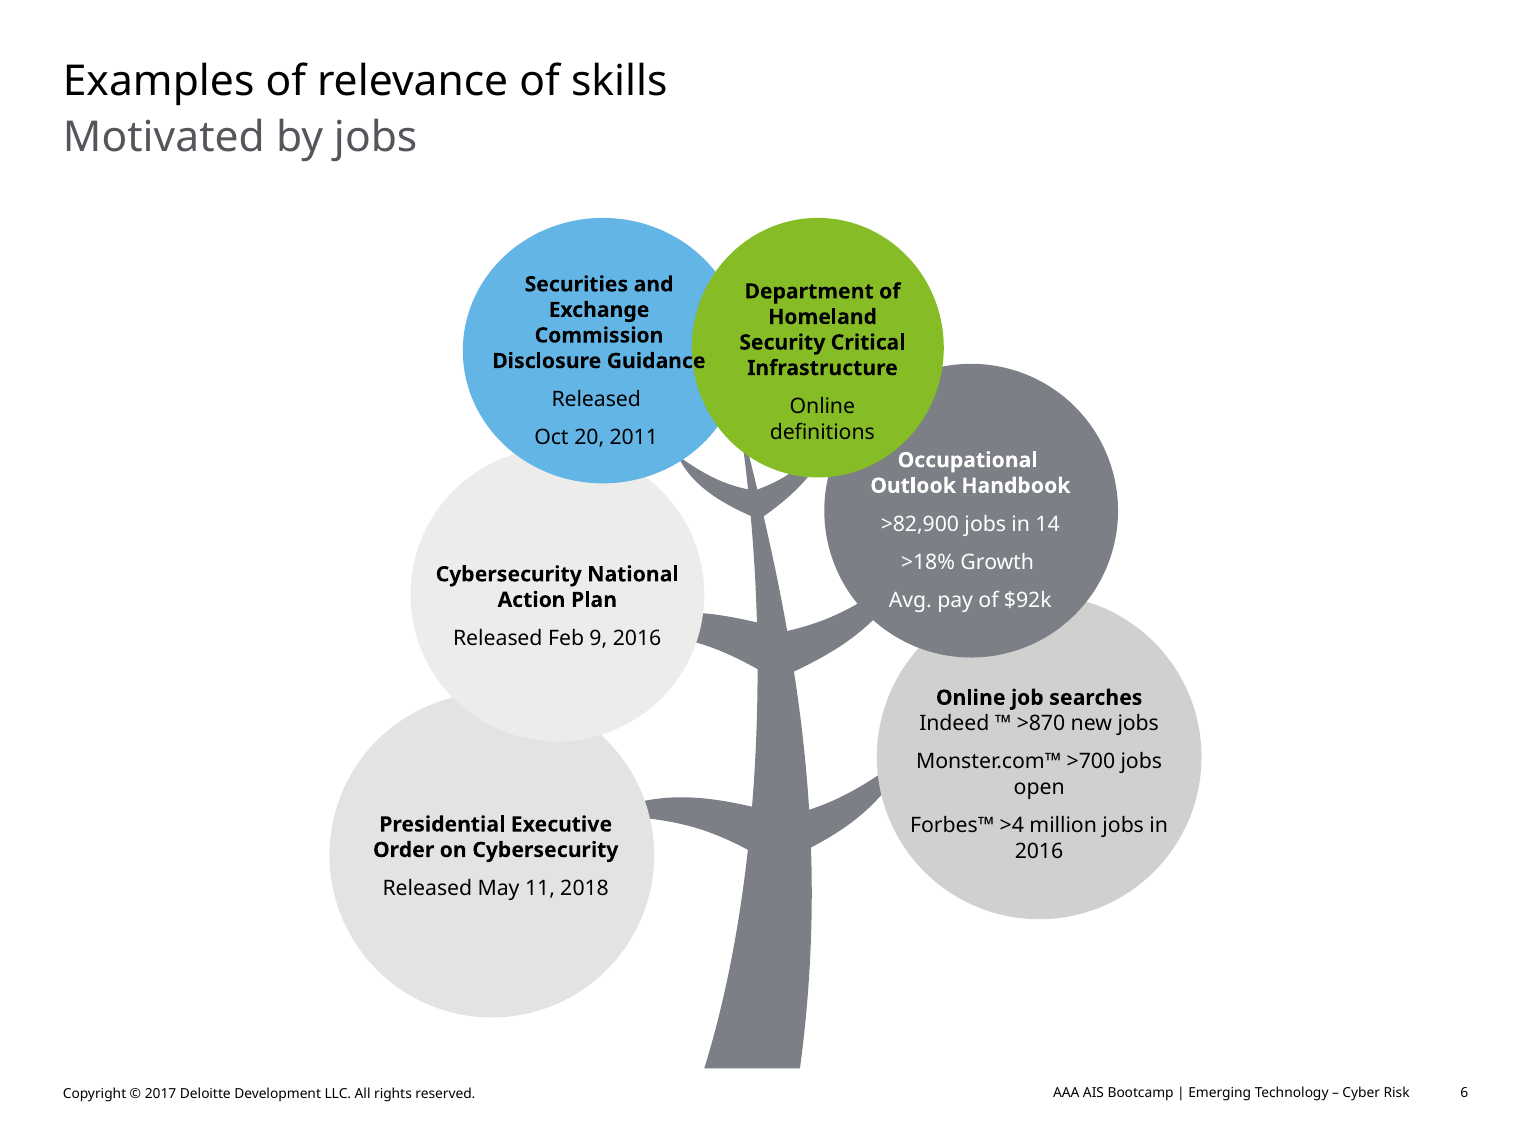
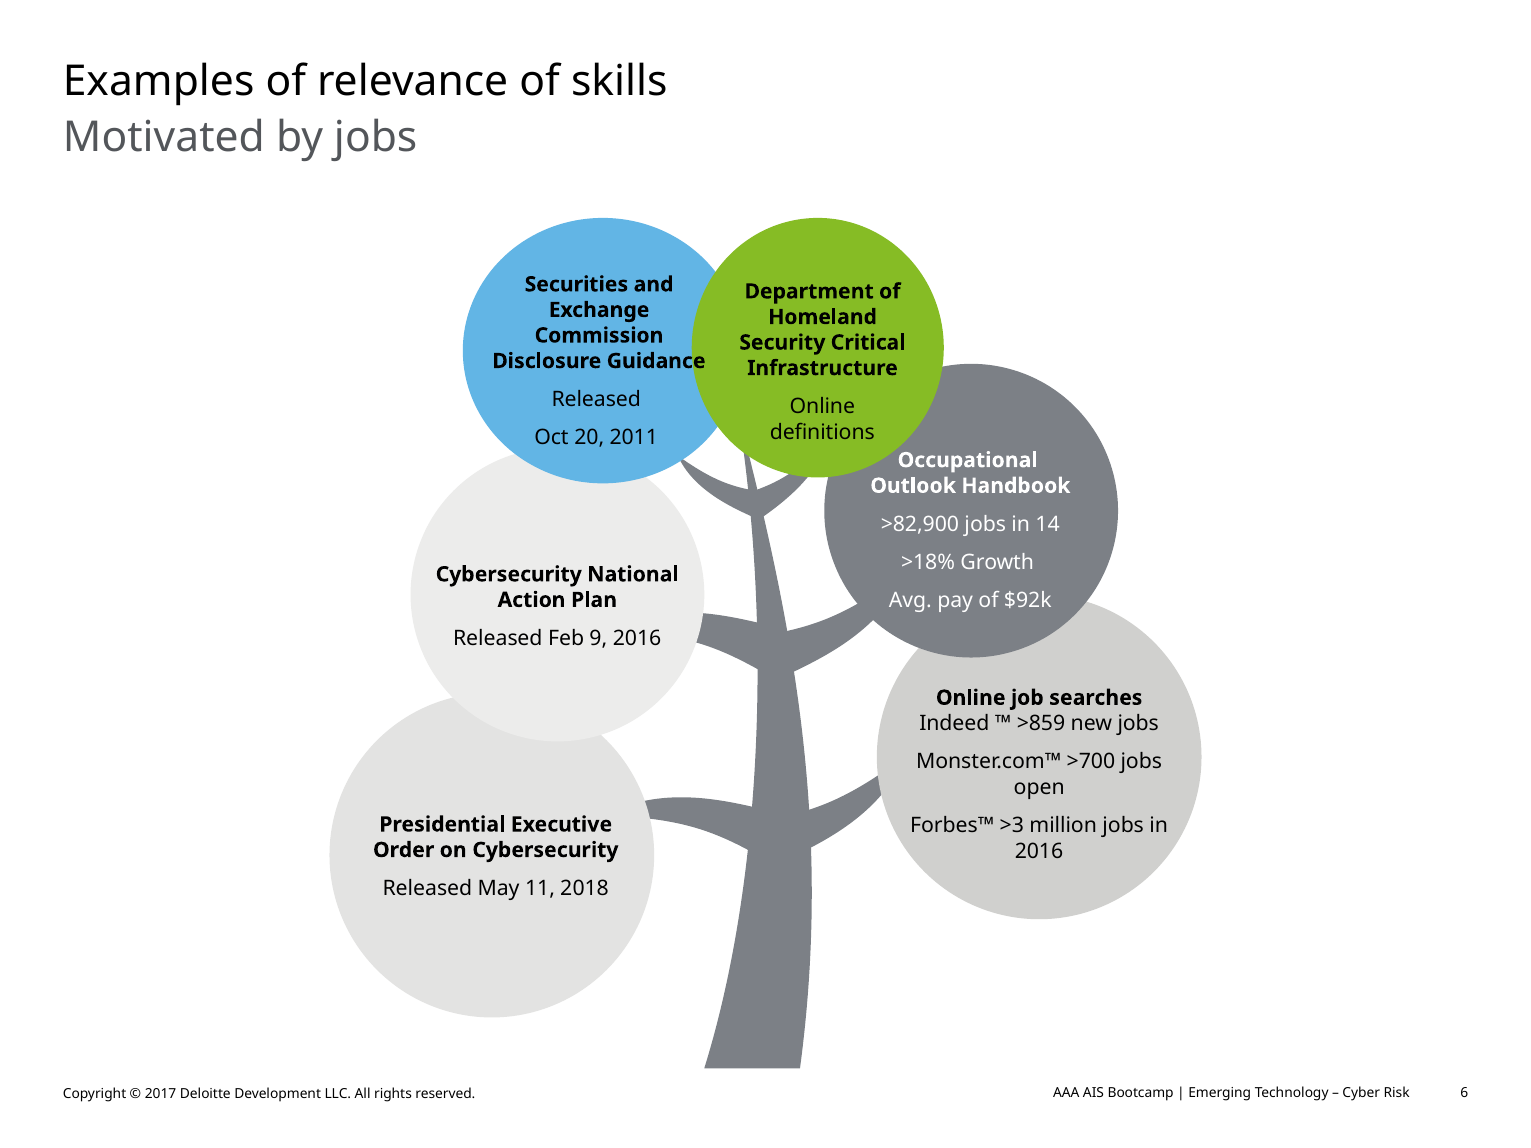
>870: >870 -> >859 (1041, 723)
>4: >4 -> >3 (1012, 826)
